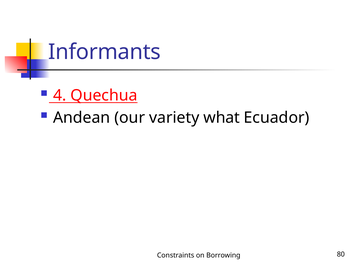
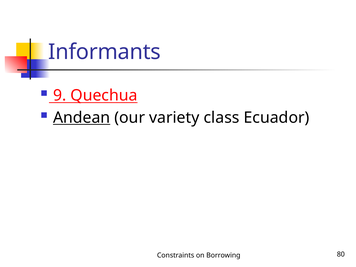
4: 4 -> 9 (60, 95)
Andean underline: none -> present (82, 118)
what: what -> class (222, 118)
